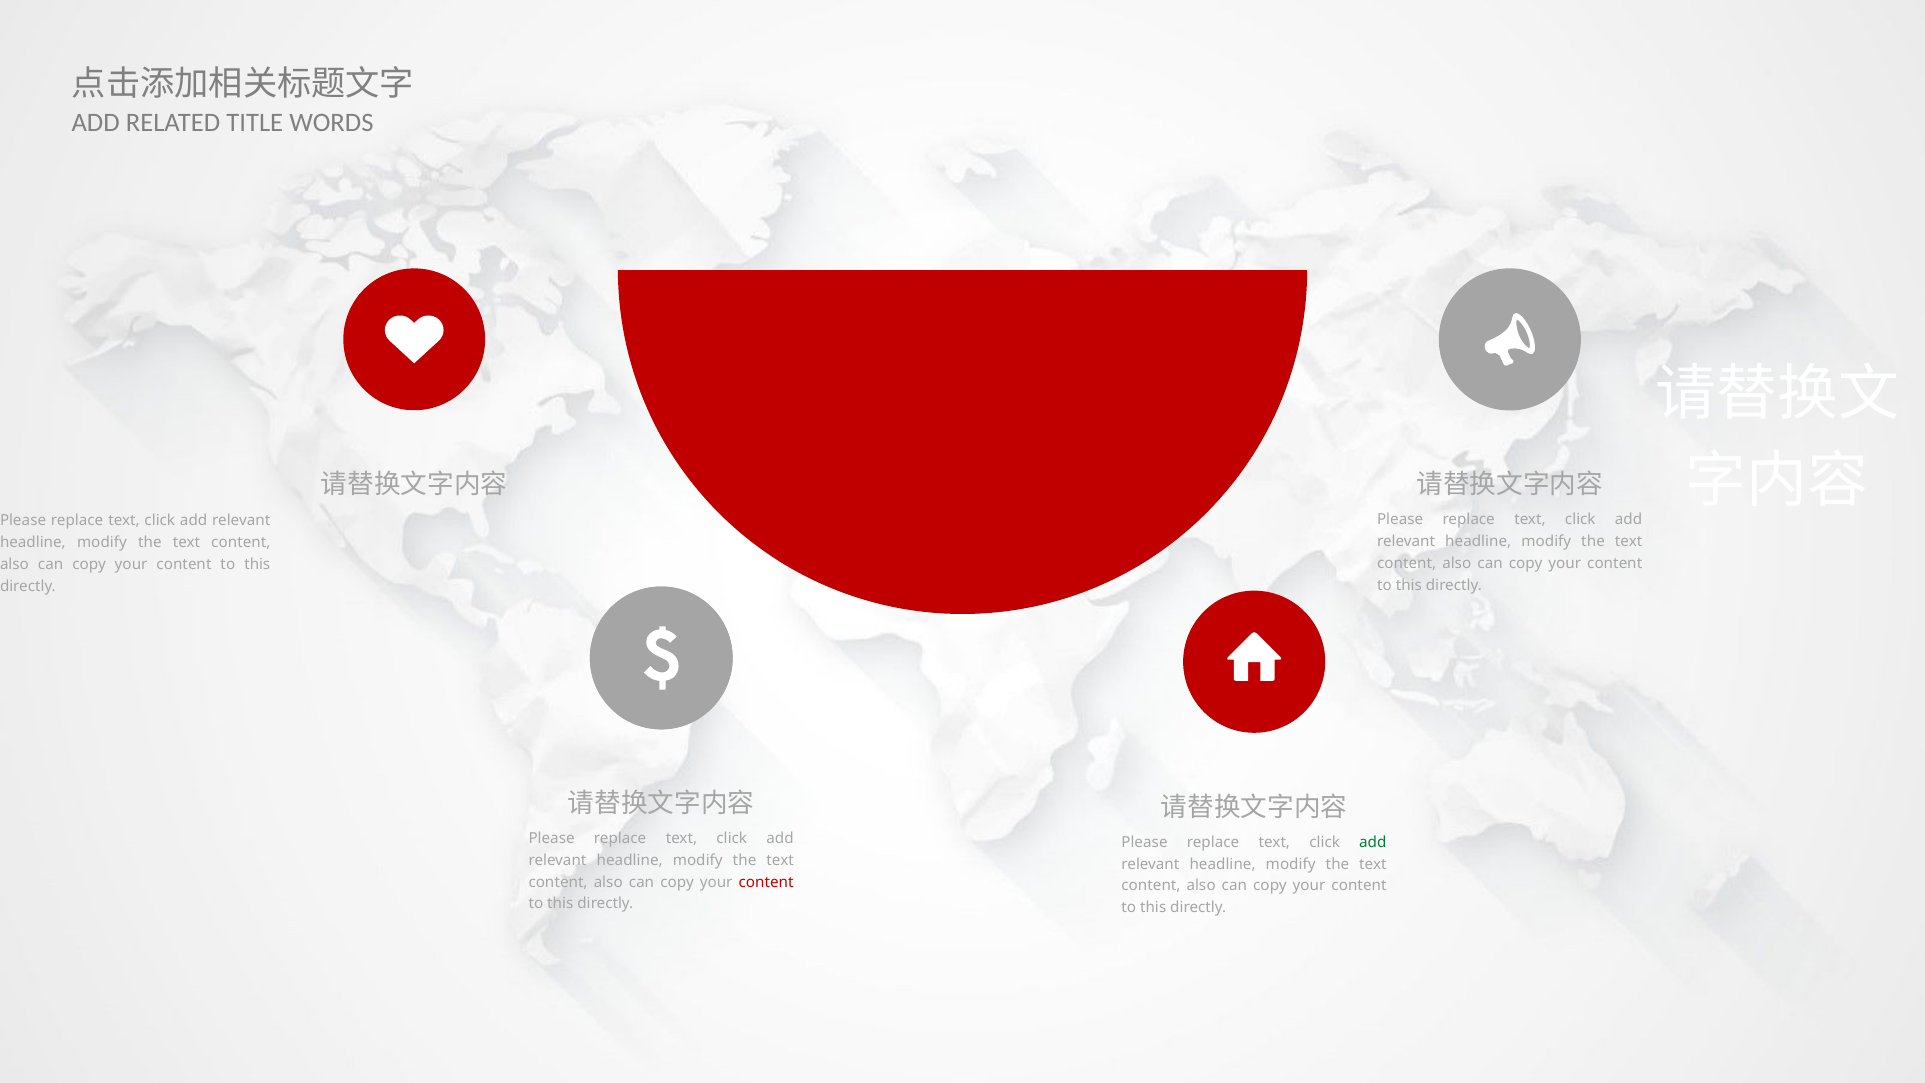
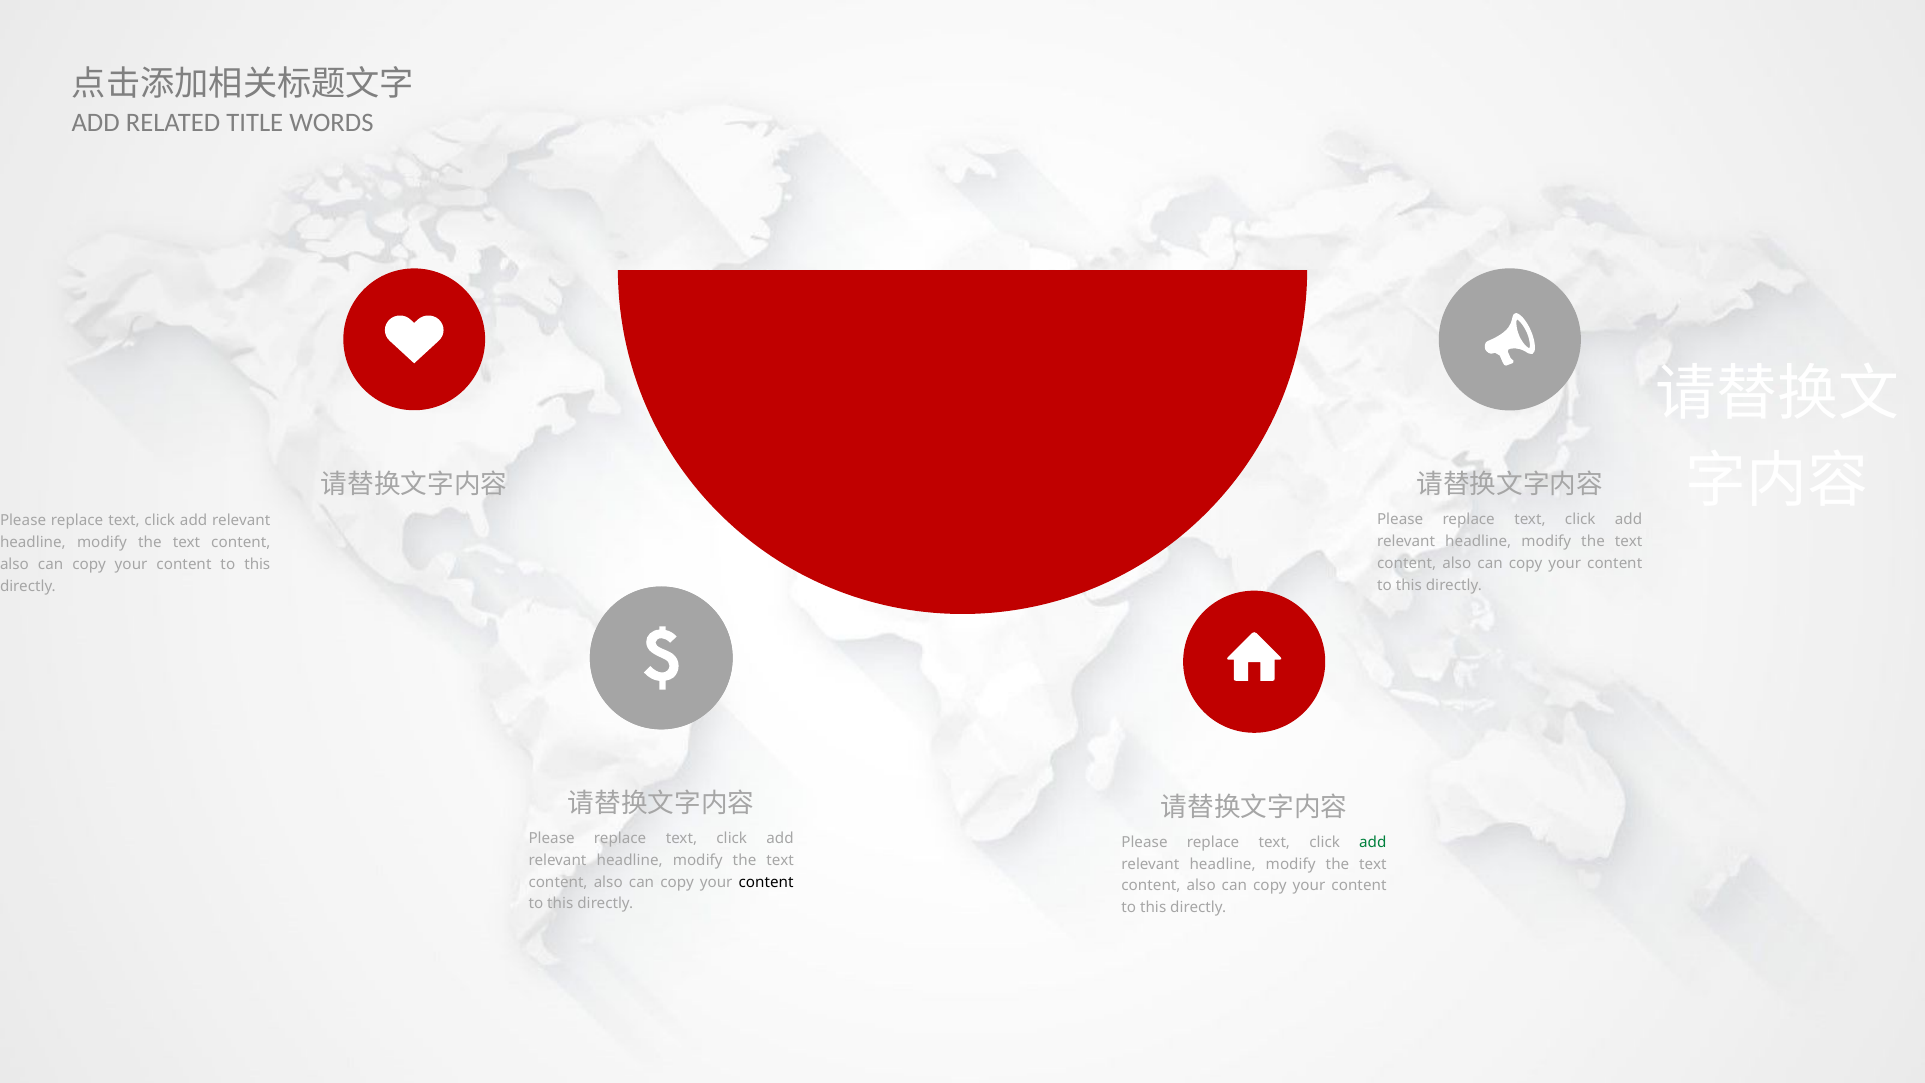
content colour: red -> black (766, 882)
